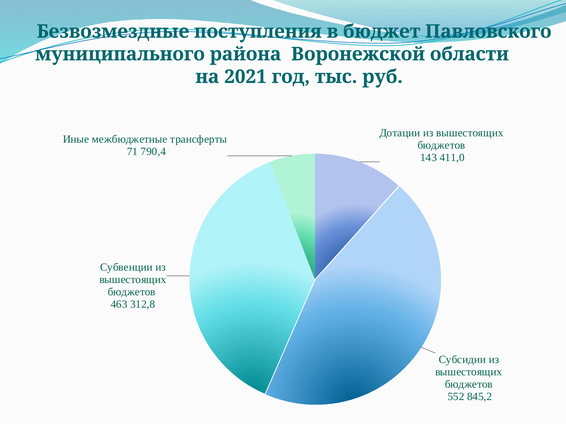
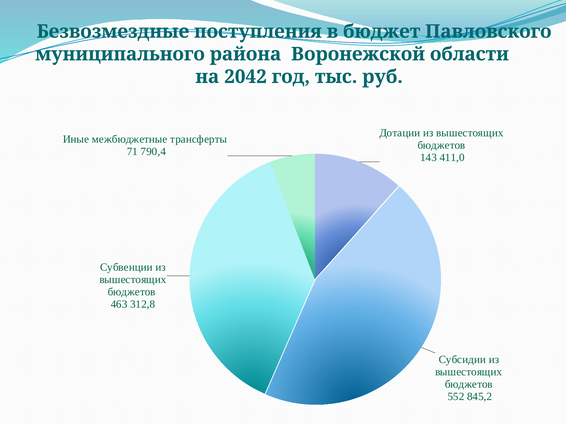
2021: 2021 -> 2042 (245, 77)
